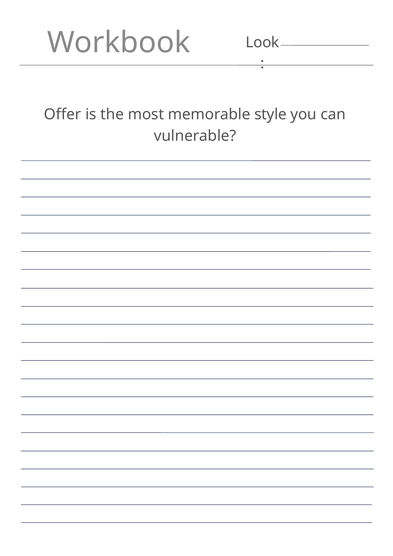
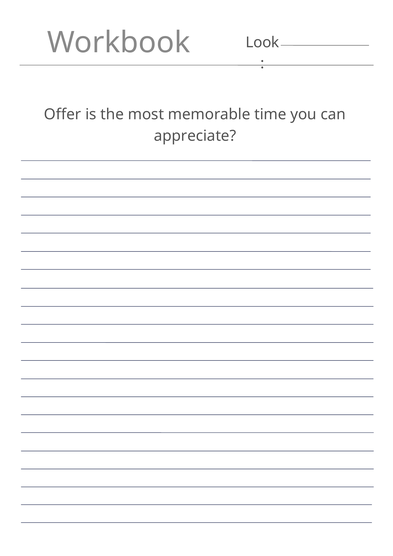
style: style -> time (270, 115)
vulnerable: vulnerable -> appreciate (195, 136)
